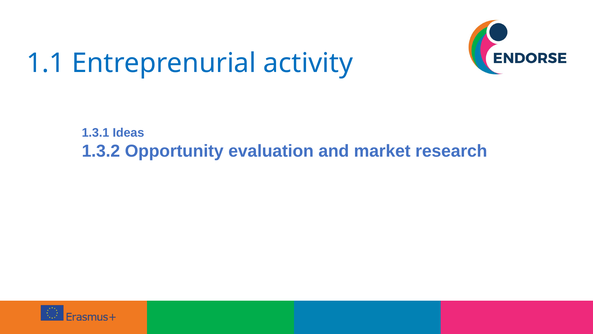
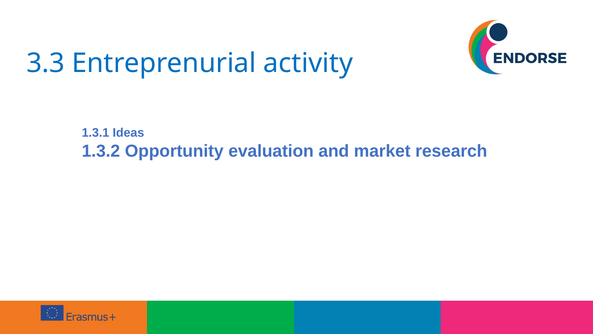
1.1: 1.1 -> 3.3 (46, 63)
